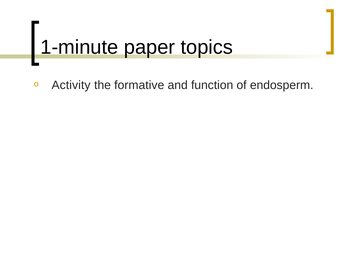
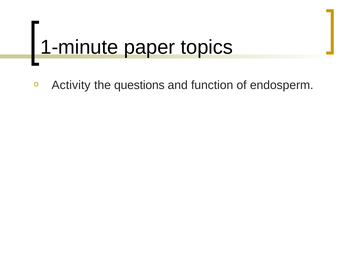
formative: formative -> questions (139, 85)
